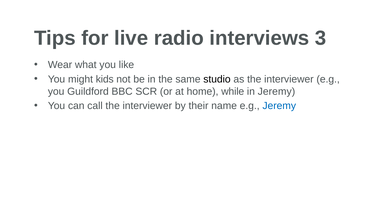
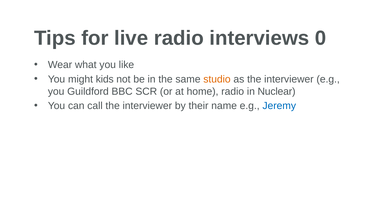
3: 3 -> 0 (321, 38)
studio colour: black -> orange (217, 79)
home while: while -> radio (233, 91)
in Jeremy: Jeremy -> Nuclear (277, 91)
